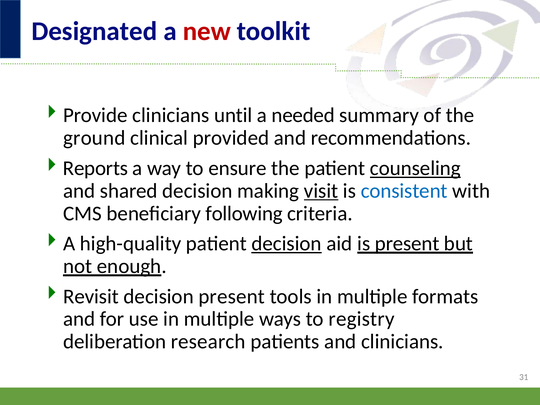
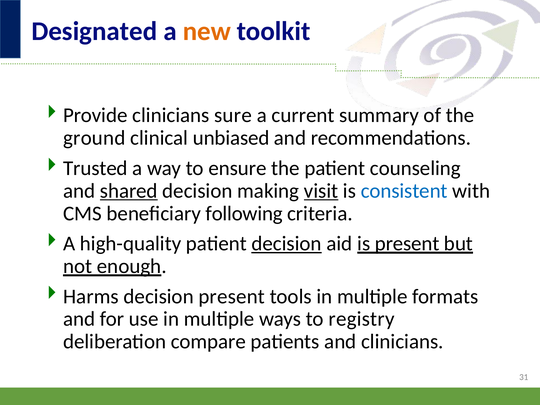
new colour: red -> orange (207, 31)
until: until -> sure (233, 115)
needed: needed -> current (303, 115)
provided: provided -> unbiased (231, 138)
Reports: Reports -> Trusted (95, 168)
counseling underline: present -> none (415, 168)
shared underline: none -> present (129, 191)
Revisit: Revisit -> Harms (91, 296)
research: research -> compare (208, 342)
